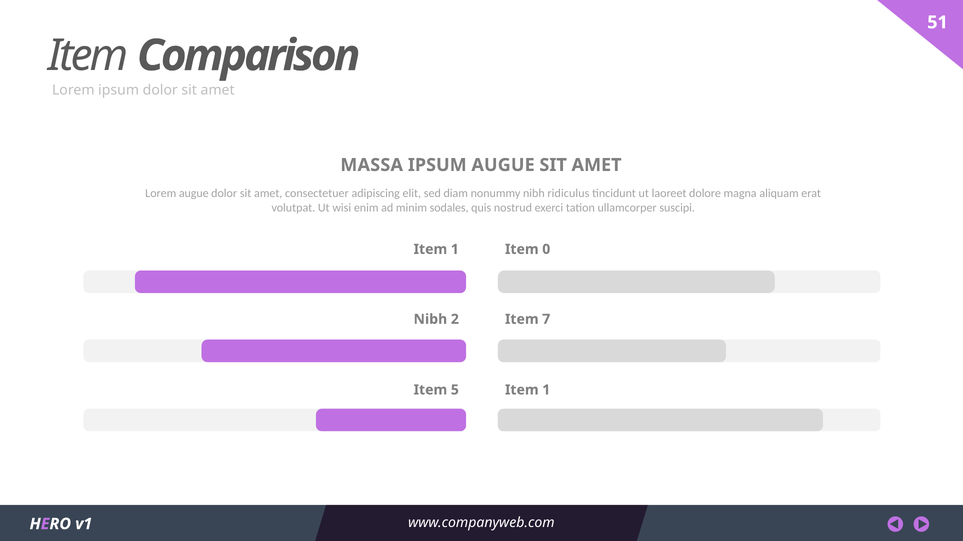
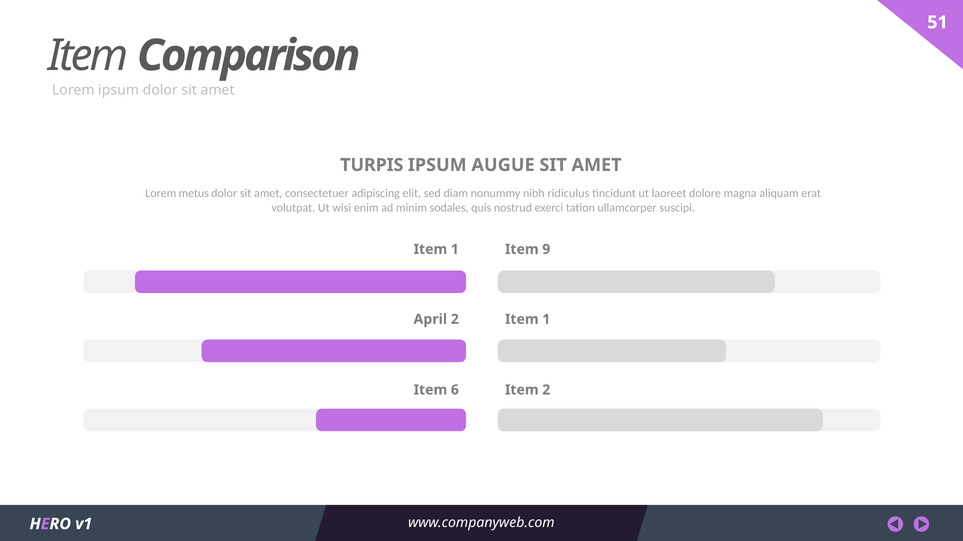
MASSA: MASSA -> TURPIS (372, 165)
Lorem augue: augue -> metus (194, 194)
0: 0 -> 9 (546, 250)
Nibh: Nibh -> April (430, 320)
7: 7 -> 1 (546, 320)
5: 5 -> 6 (455, 390)
1: 1 -> 2 (546, 390)
